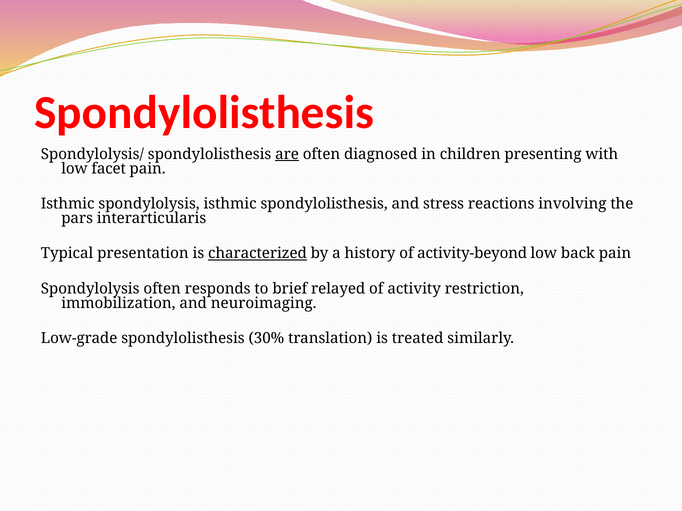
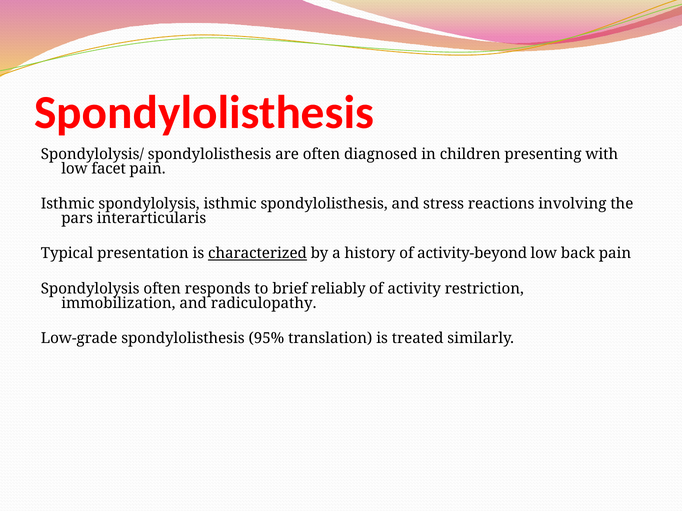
are underline: present -> none (287, 154)
relayed: relayed -> reliably (338, 289)
neuroimaging: neuroimaging -> radiculopathy (264, 303)
30%: 30% -> 95% (266, 339)
